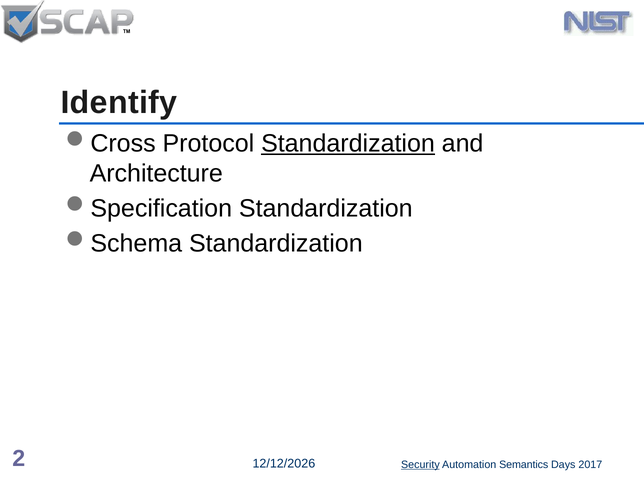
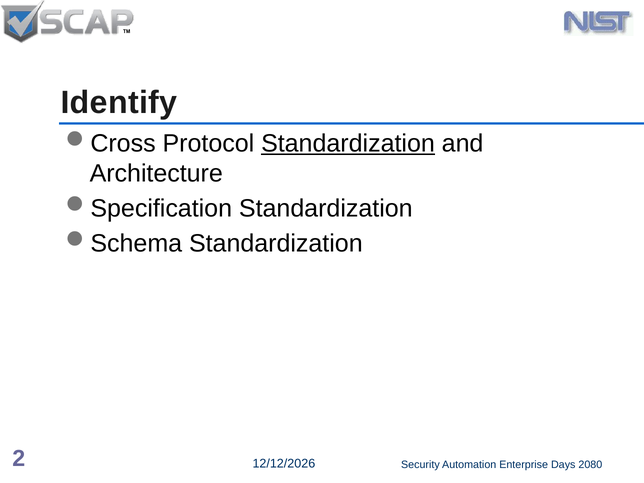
Security underline: present -> none (420, 465)
Semantics: Semantics -> Enterprise (524, 465)
2017: 2017 -> 2080 (590, 465)
